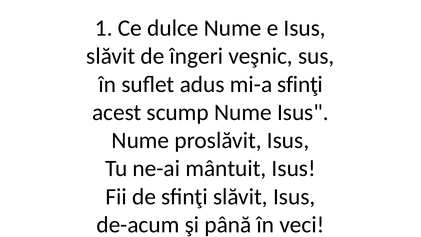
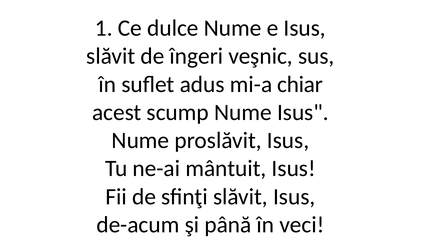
mi-a sfinţi: sfinţi -> chiar (300, 84)
